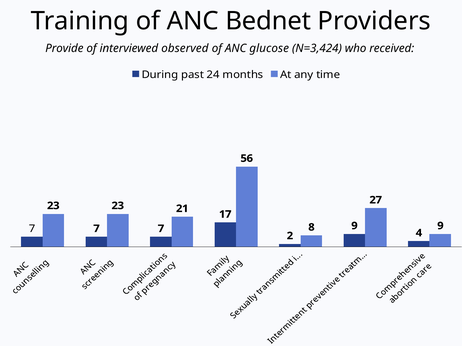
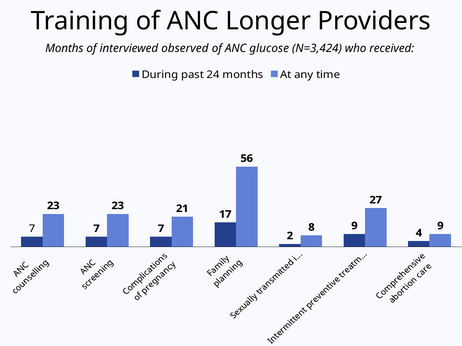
Bednet: Bednet -> Longer (268, 21)
Provide: Provide -> Months (64, 48)
